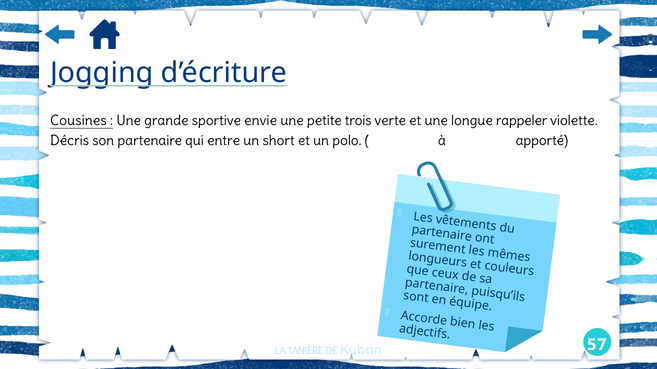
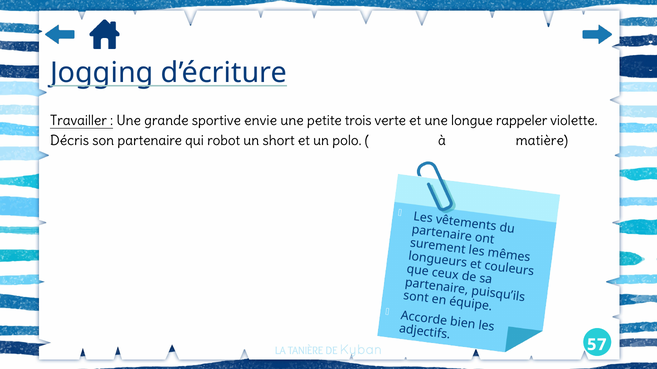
Cousines: Cousines -> Travailler (79, 121)
entre: entre -> robot (224, 141)
apporté: apporté -> matière (542, 141)
